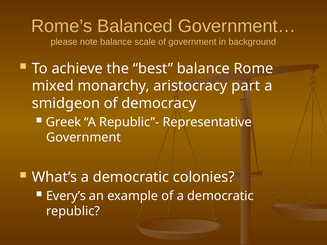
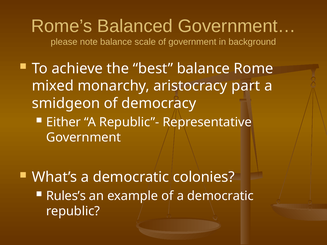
Greek: Greek -> Either (64, 122)
Every’s: Every’s -> Rules’s (66, 196)
